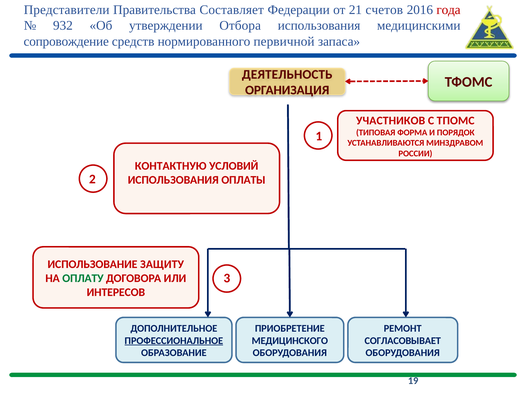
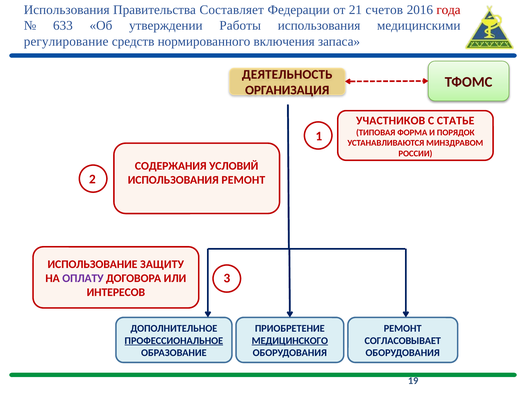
Представители: Представители -> Использования (67, 10)
932: 932 -> 633 (63, 26)
Отбора: Отбора -> Работы (240, 26)
сопровождение: сопровождение -> регулирование (66, 41)
первичной: первичной -> включения (284, 41)
ТПОМС: ТПОМС -> СТАТЬЕ (456, 121)
КОНТАКТНУЮ: КОНТАКТНУЮ -> СОДЕРЖАНИЯ (171, 166)
ИСПОЛЬЗОВАНИЯ ОПЛАТЫ: ОПЛАТЫ -> РЕМОНТ (243, 180)
ОПЛАТУ colour: green -> purple (83, 279)
МЕДИЦИНСКОГО underline: none -> present (290, 341)
